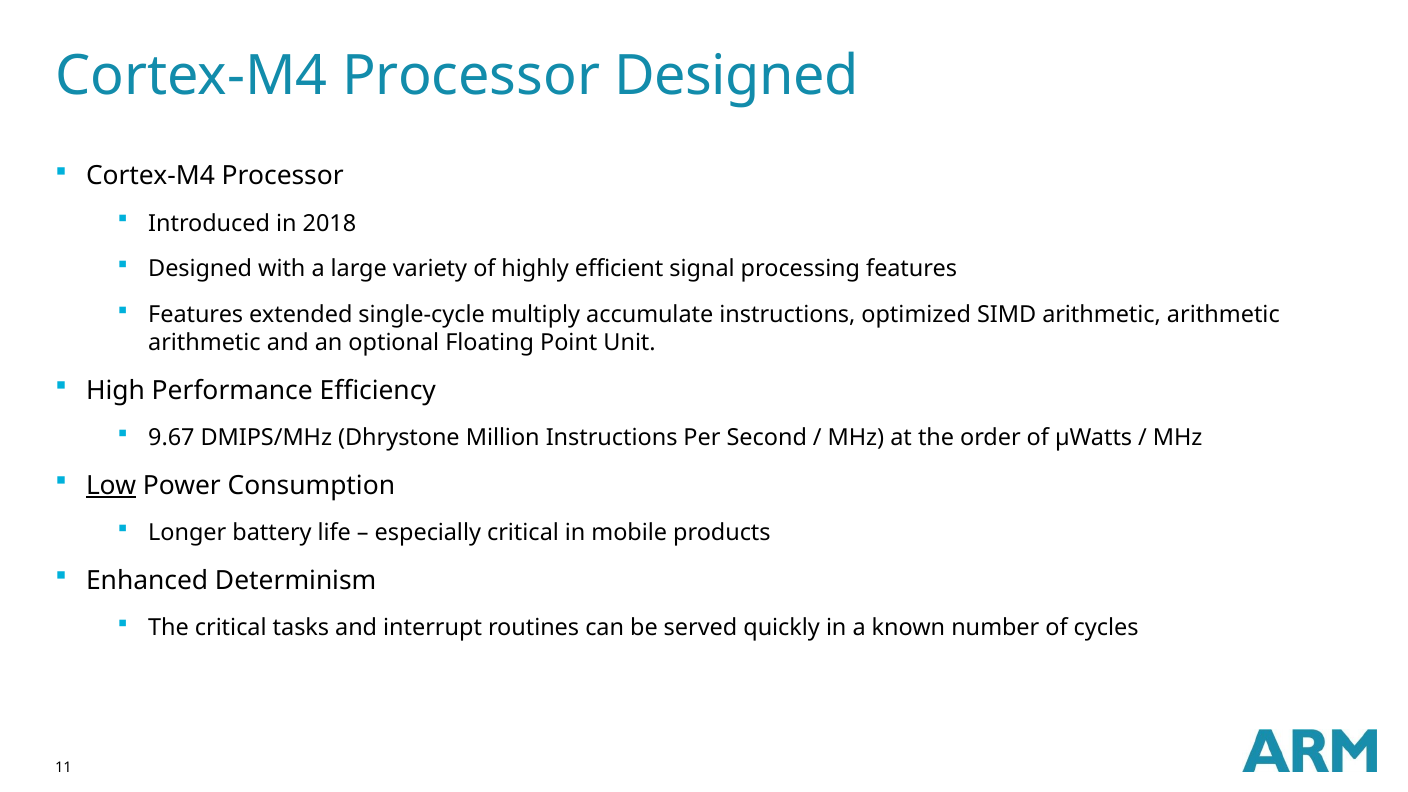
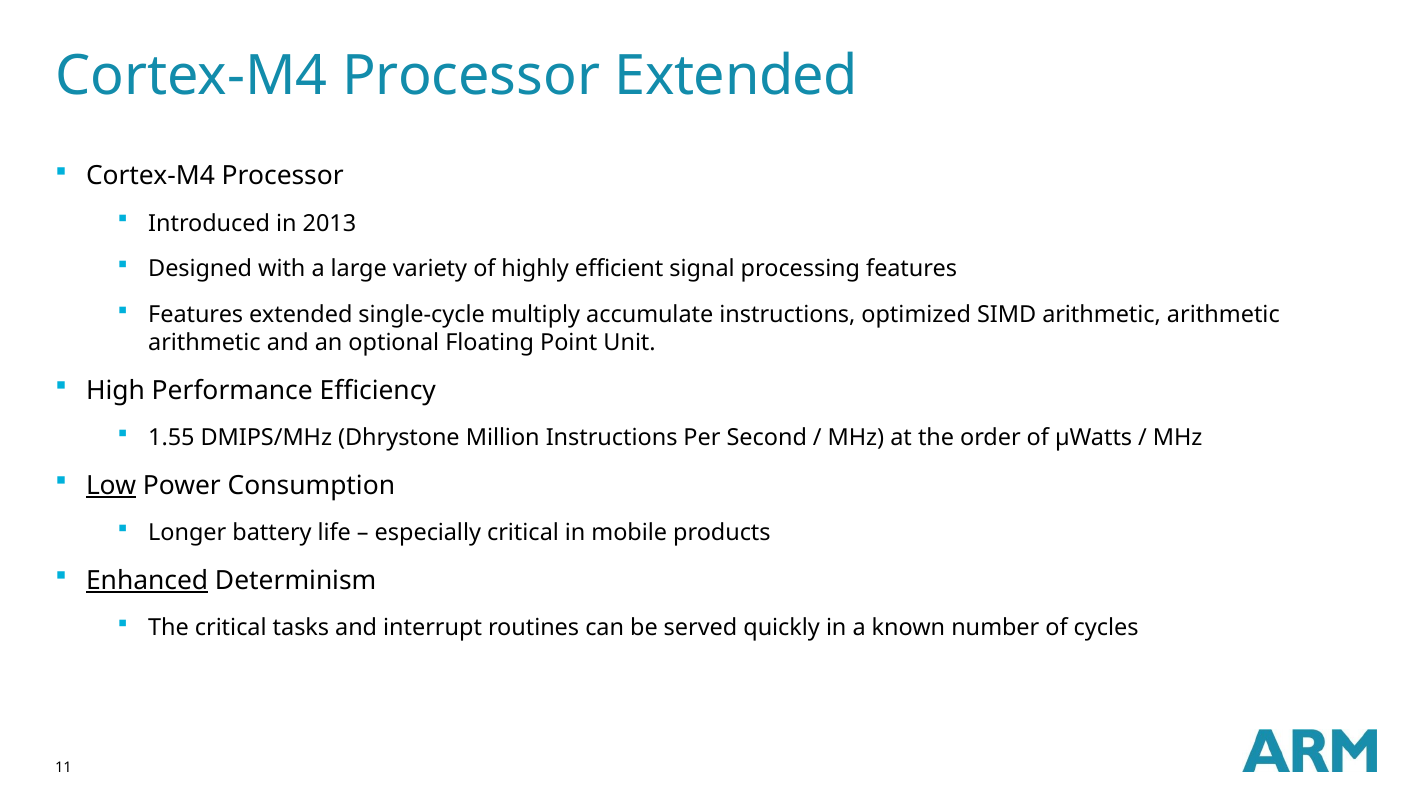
Processor Designed: Designed -> Extended (736, 76)
2018: 2018 -> 2013 (329, 223)
9.67: 9.67 -> 1.55 (171, 438)
Enhanced underline: none -> present (147, 581)
